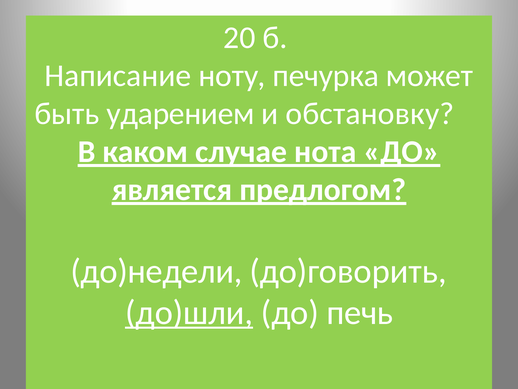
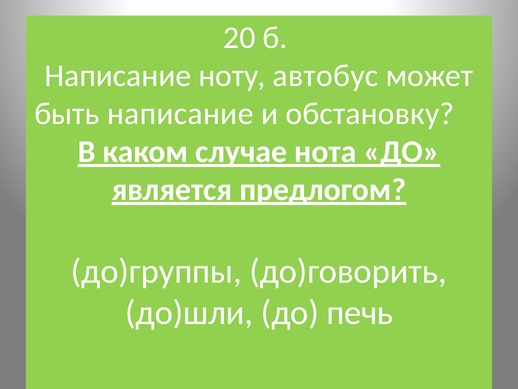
печурка: печурка -> автобус (325, 76)
быть ударением: ударением -> написание (180, 114)
до)недели: до)недели -> до)группы (156, 271)
до)шли underline: present -> none (189, 312)
